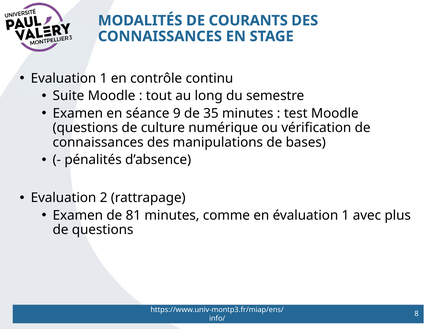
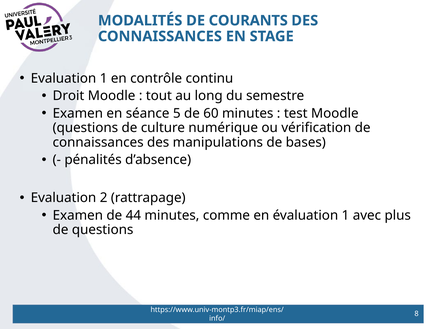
Suite: Suite -> Droit (68, 96)
9: 9 -> 5 (177, 113)
35: 35 -> 60 (211, 113)
81: 81 -> 44 (133, 216)
